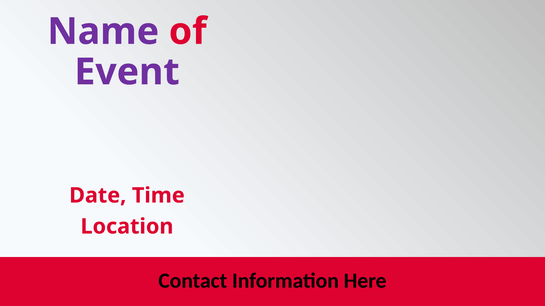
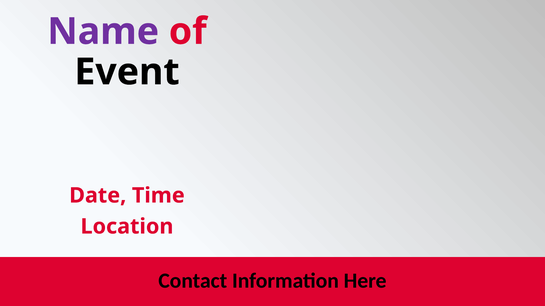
Event colour: purple -> black (127, 72)
